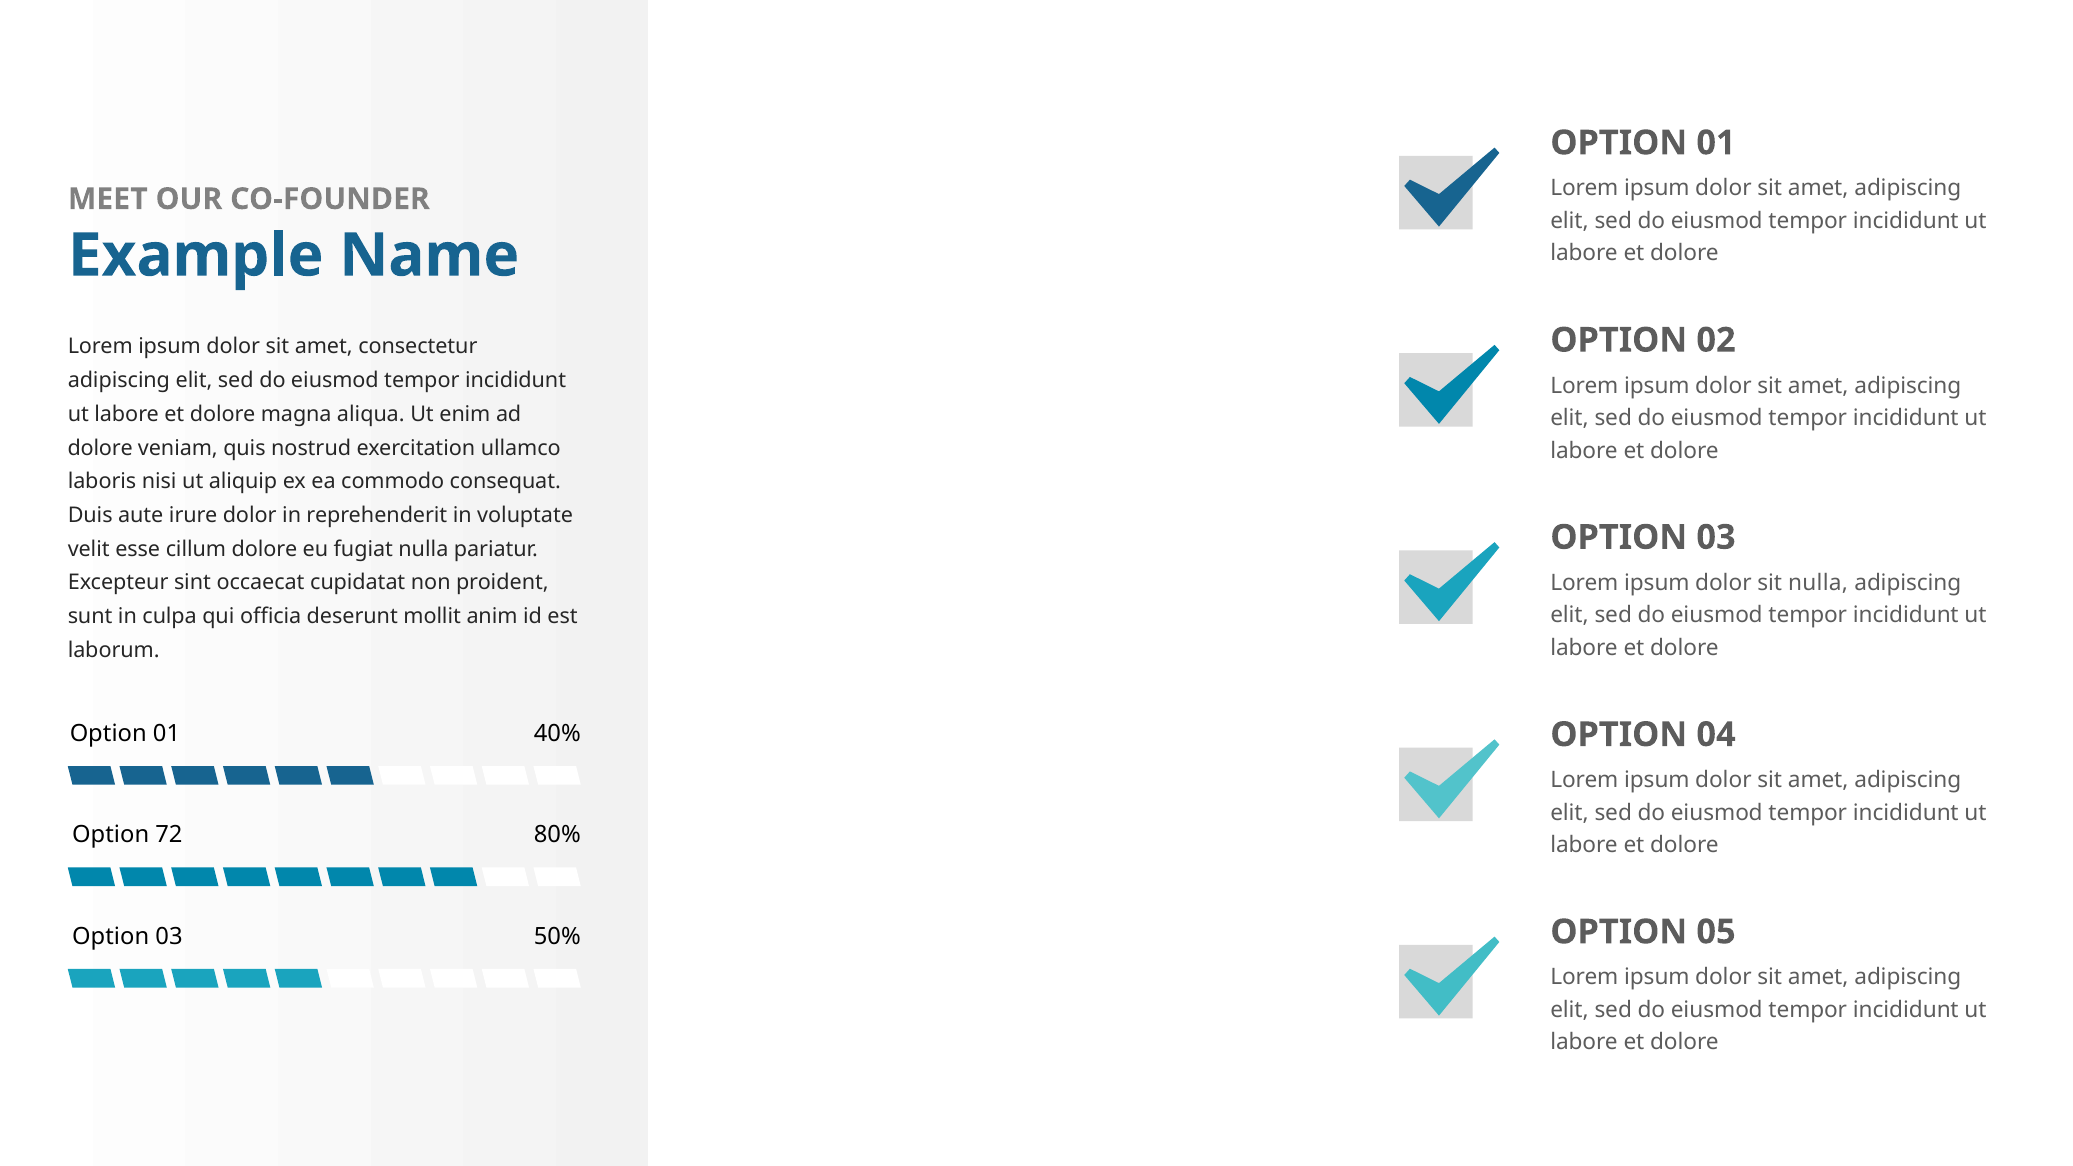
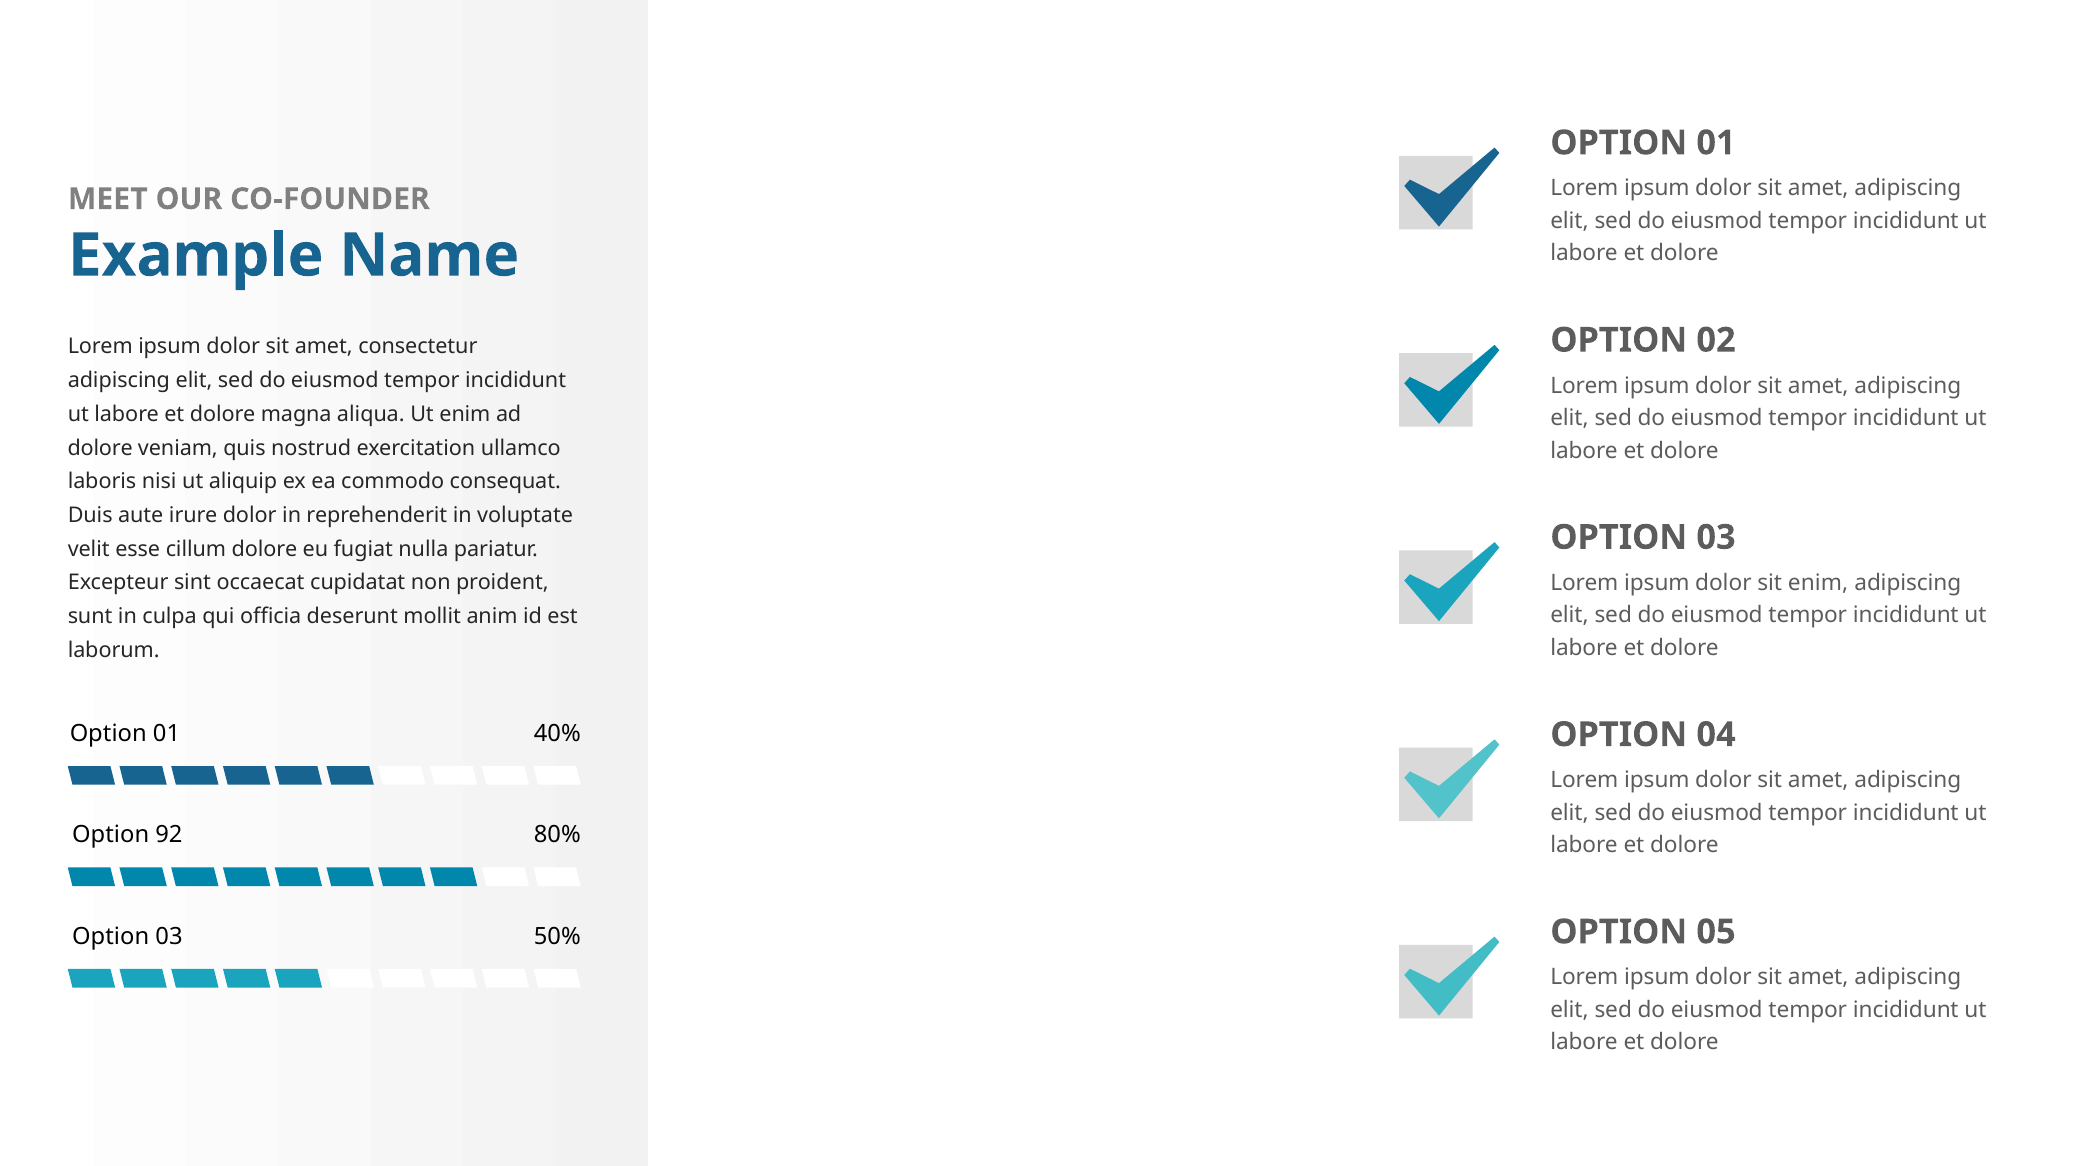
sit nulla: nulla -> enim (1818, 583)
72: 72 -> 92 (169, 835)
